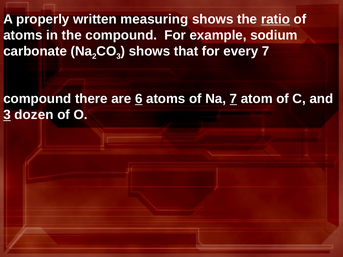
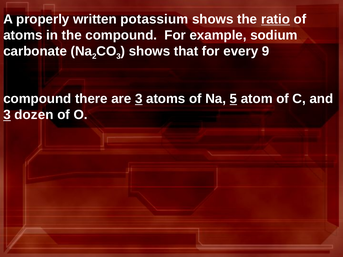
measuring: measuring -> potassium (154, 19)
every 7: 7 -> 9 (266, 51)
are 6: 6 -> 3 (139, 99)
Na 7: 7 -> 5 (233, 99)
